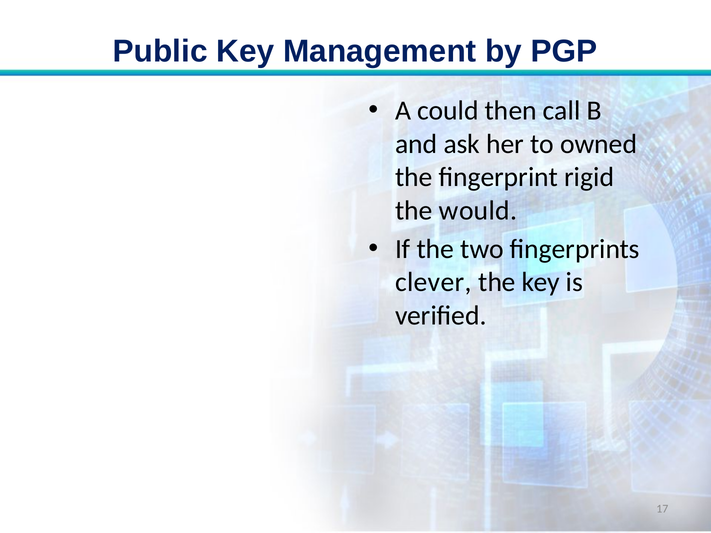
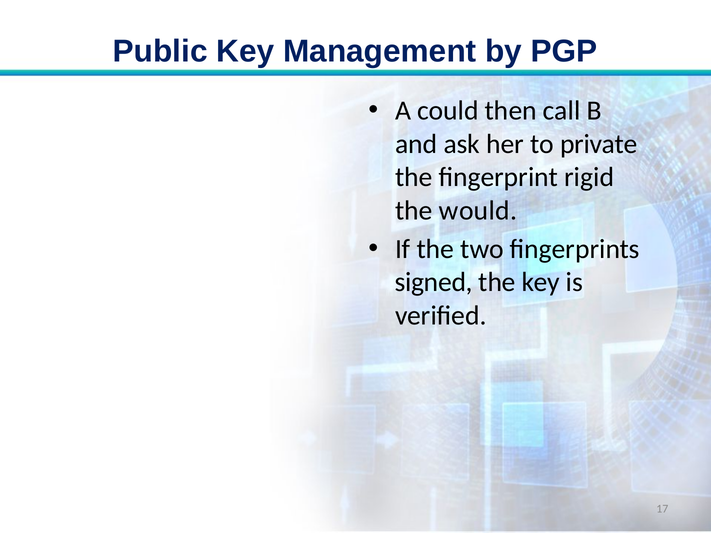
owned: owned -> private (599, 144)
clever: clever -> signed (434, 282)
